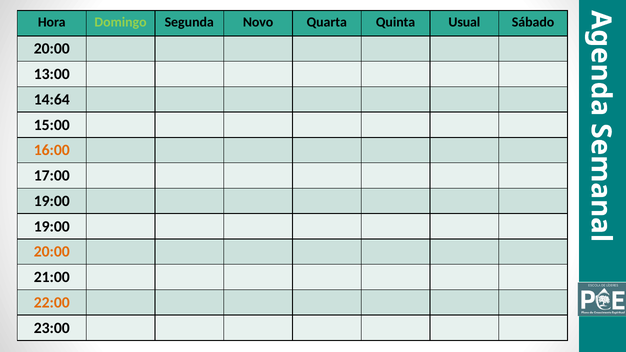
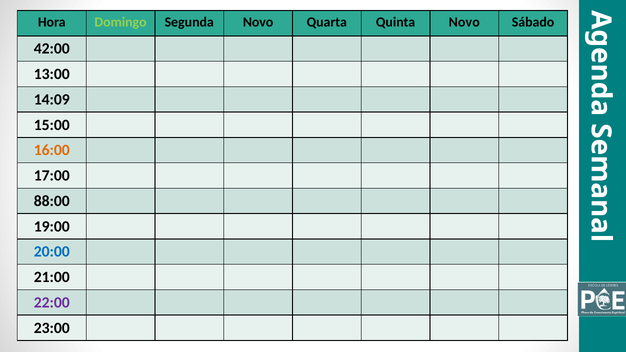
Quinta Usual: Usual -> Novo (464, 22)
20:00: 20:00 -> 42:00 (52, 49)
14:64: 14:64 -> 14:09 (52, 100)
19:00: 19:00 -> 88:00 (52, 201)
20:00 colour: orange -> blue (52, 252)
22:00 colour: orange -> purple (52, 303)
